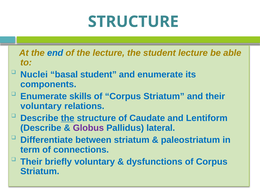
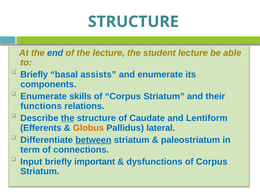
Nuclei: Nuclei -> Briefly (34, 75)
basal student: student -> assists (98, 75)
voluntary: voluntary -> functions (41, 106)
Describe: Describe -> Efferents (41, 128)
Globus colour: purple -> orange (88, 128)
between underline: none -> present (93, 140)
Their: Their -> Input (31, 162)
briefly voluntary: voluntary -> important (95, 162)
